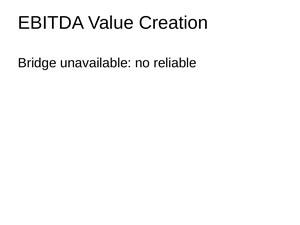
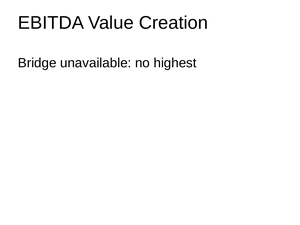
reliable: reliable -> highest (175, 63)
